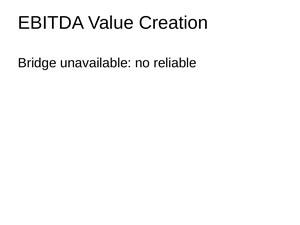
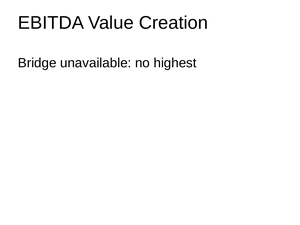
reliable: reliable -> highest (175, 63)
